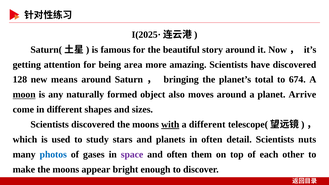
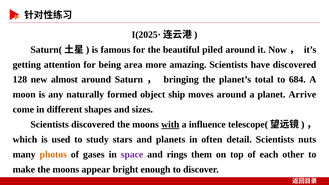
story: story -> piled (213, 50)
means: means -> almost (64, 80)
674: 674 -> 684 (297, 80)
moon underline: present -> none (24, 95)
also: also -> ship (177, 95)
a different: different -> influence (207, 125)
photos colour: blue -> orange (53, 154)
and often: often -> rings (177, 154)
